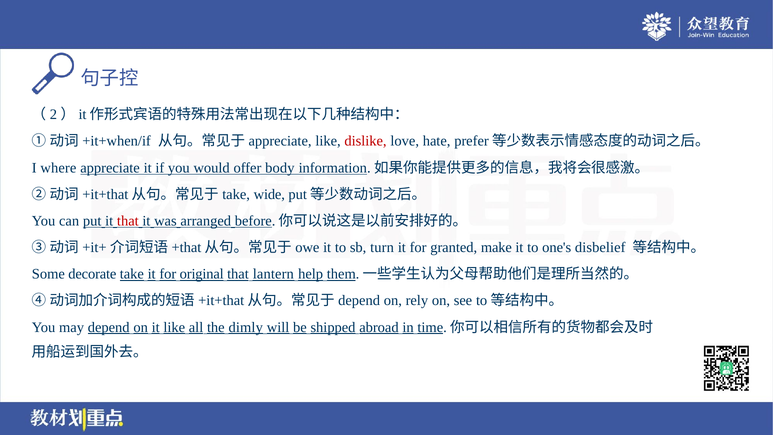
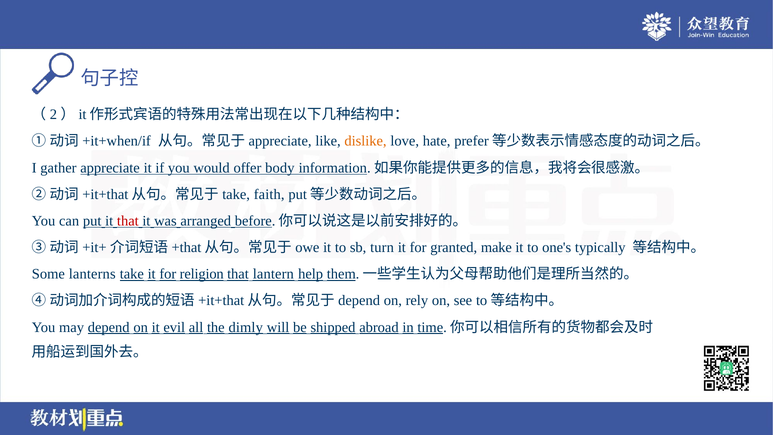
dislike colour: red -> orange (366, 141)
where: where -> gather (58, 168)
wide: wide -> faith (269, 194)
disbelief: disbelief -> typically (600, 247)
decorate: decorate -> lanterns (92, 274)
original: original -> religion (202, 274)
it like: like -> evil (174, 327)
